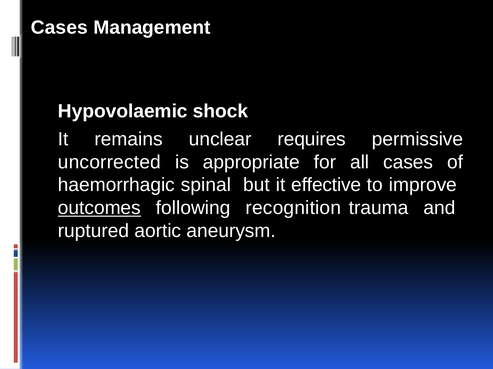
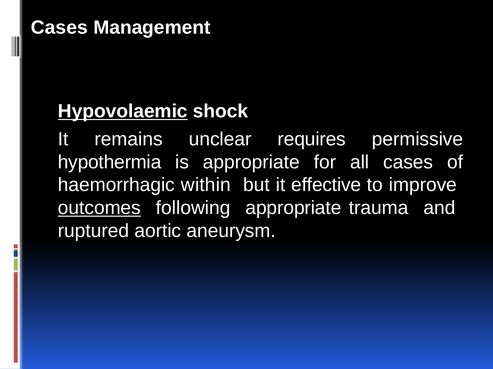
Hypovolaemic underline: none -> present (123, 112)
uncorrected: uncorrected -> hypothermia (110, 162)
spinal: spinal -> within (206, 185)
recognition: recognition -> appropriate (293, 208)
